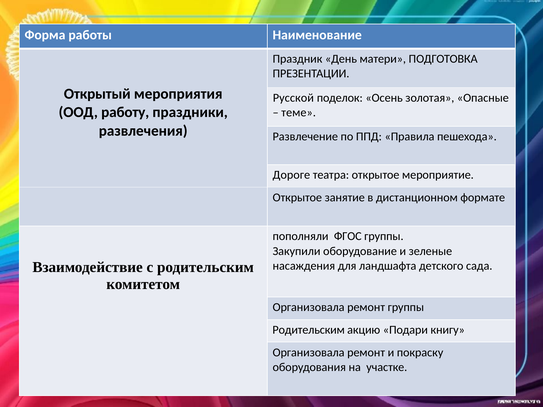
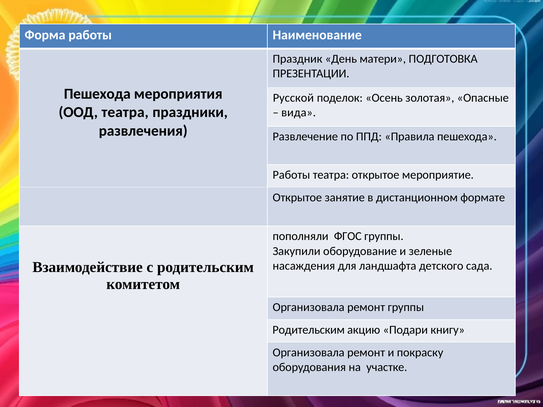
Открытый: Открытый -> Пешехода (97, 94)
ООД работу: работу -> театра (125, 112)
теме: теме -> вида (299, 113)
Дороге: Дороге -> Работы (291, 175)
